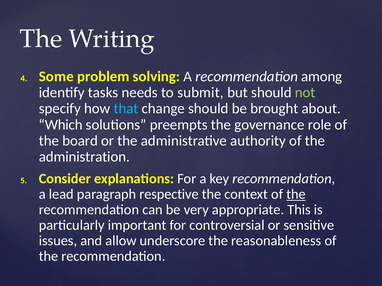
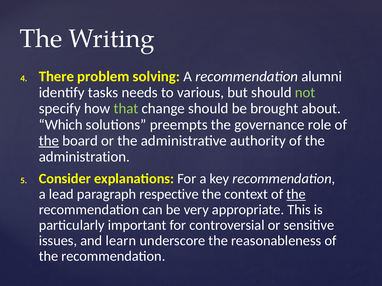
Some: Some -> There (56, 77)
among: among -> alumni (322, 77)
submit: submit -> various (201, 93)
that colour: light blue -> light green (126, 109)
the underline: none -> present (49, 141)
allow: allow -> learn (121, 241)
